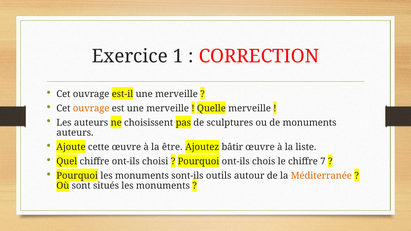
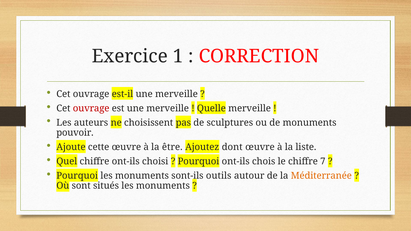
ouvrage colour: orange -> red (91, 108)
auteurs: auteurs -> pouvoir (75, 133)
bâtir: bâtir -> dont (232, 147)
